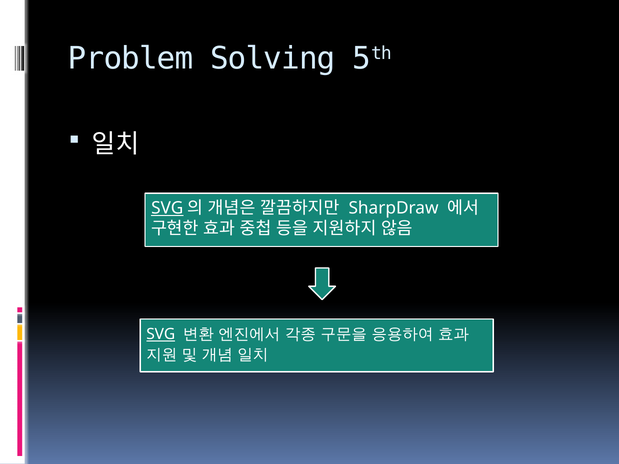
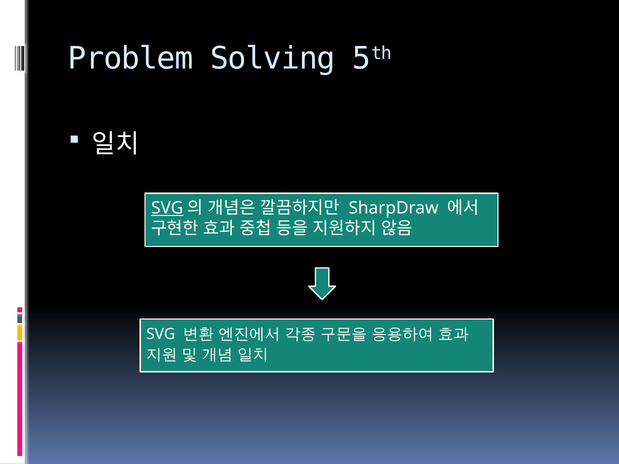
SVG underline: present -> none (161, 334)
